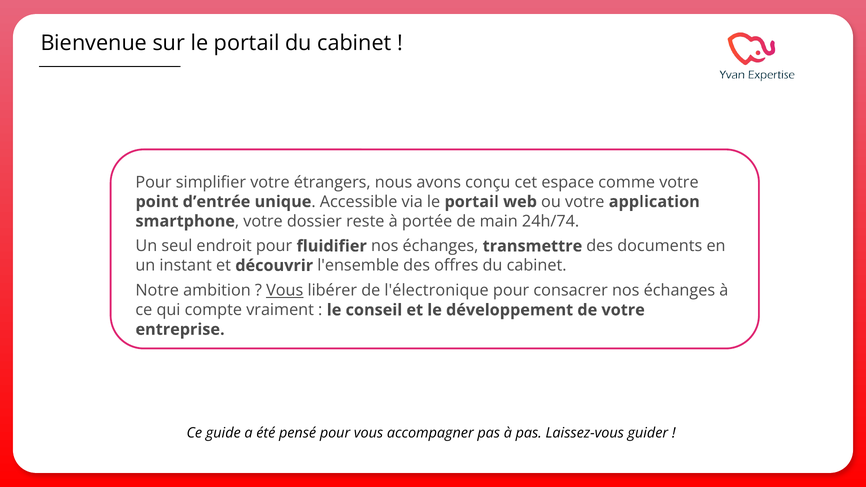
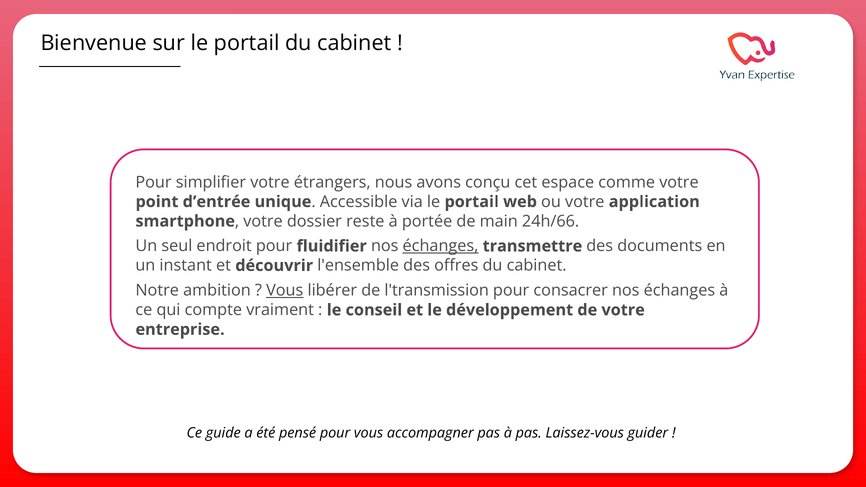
24h/74: 24h/74 -> 24h/66 (551, 221)
échanges underline: none -> present (440, 246)
l'électronique: l'électronique -> l'transmission (437, 291)
